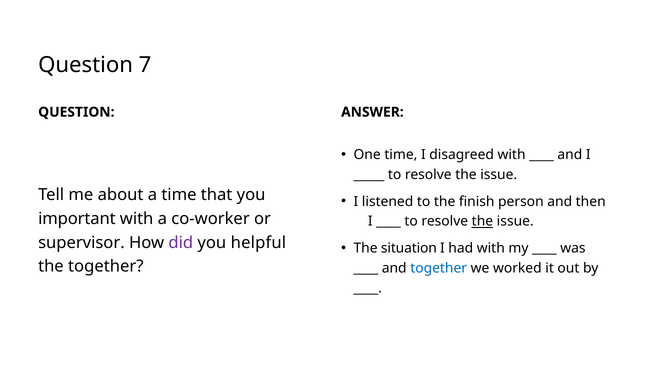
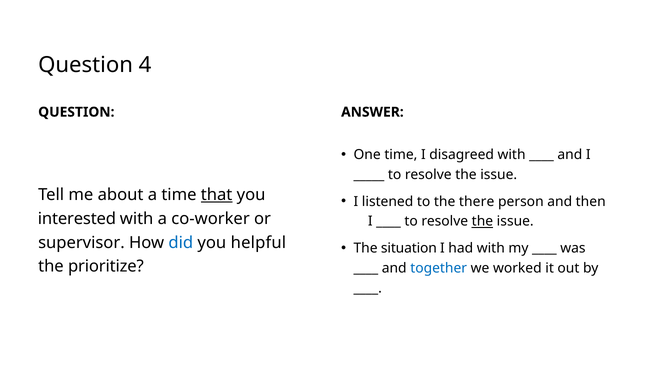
7: 7 -> 4 (145, 65)
that underline: none -> present (217, 195)
finish: finish -> there (477, 202)
important: important -> interested (77, 219)
did colour: purple -> blue (181, 243)
the together: together -> prioritize (106, 267)
